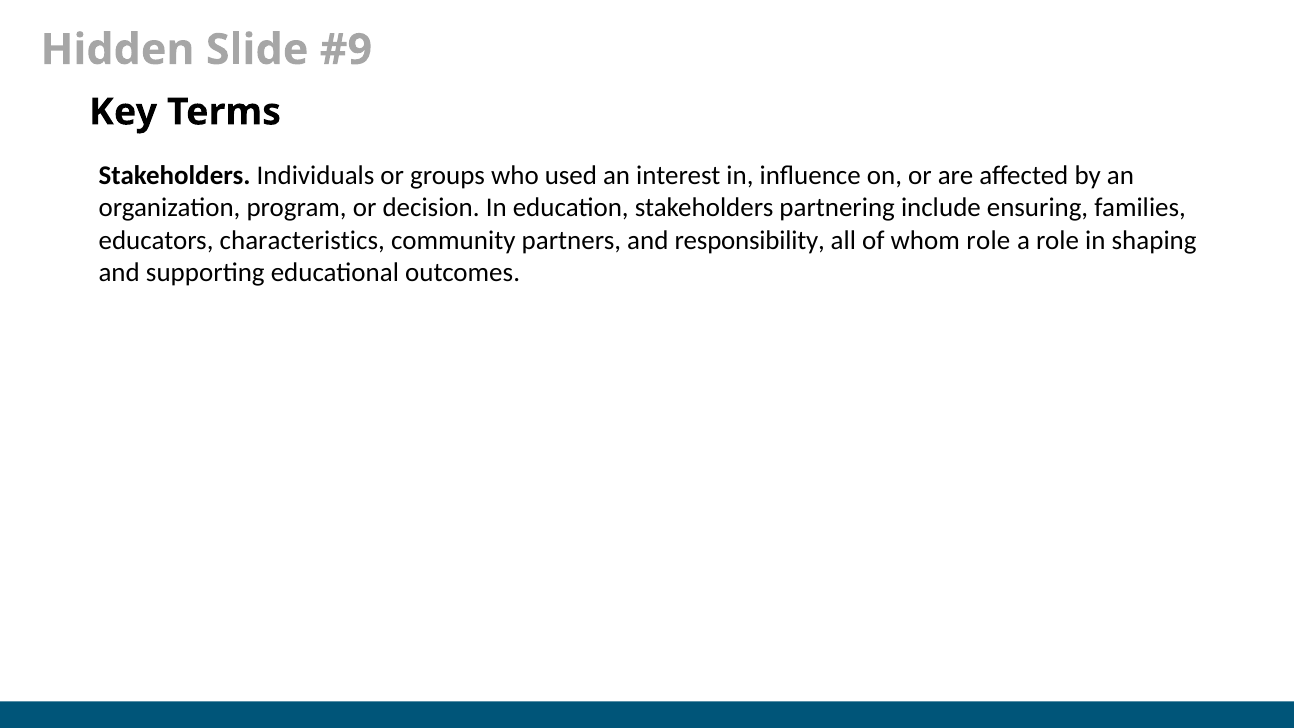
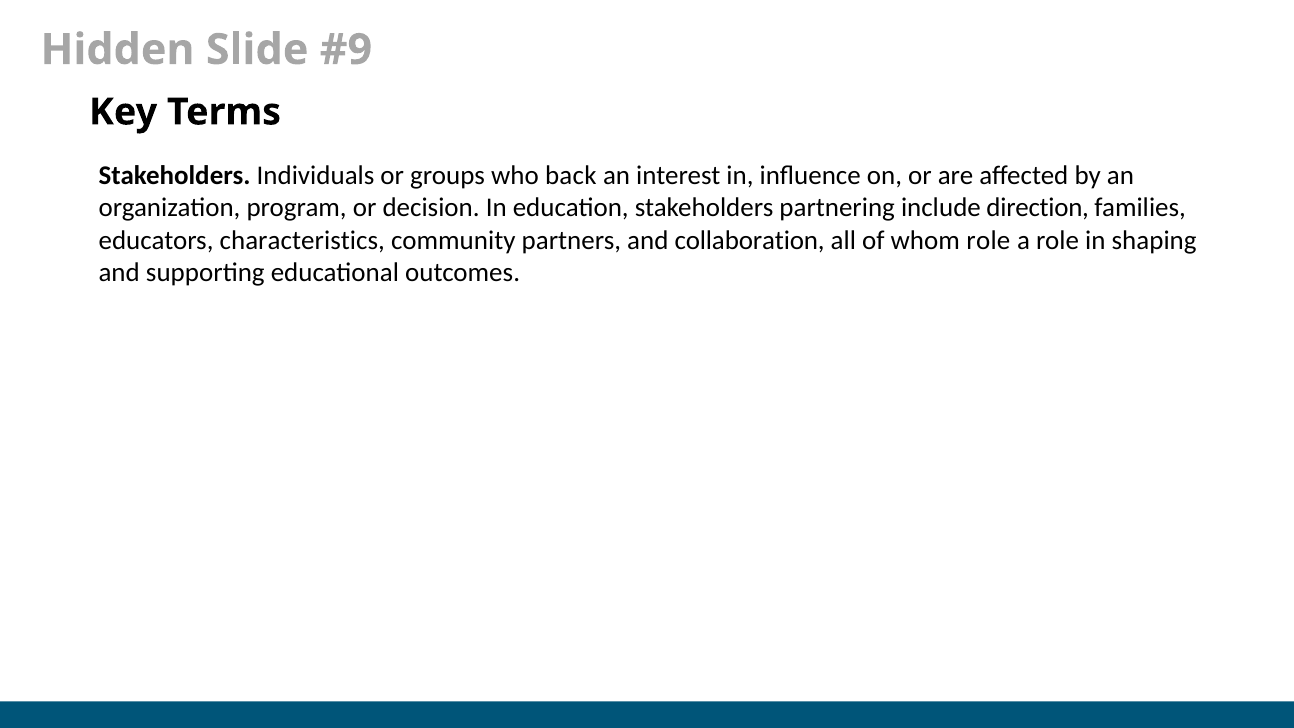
used: used -> back (571, 176)
ensuring: ensuring -> direction (1038, 208)
responsibility: responsibility -> collaboration (750, 240)
